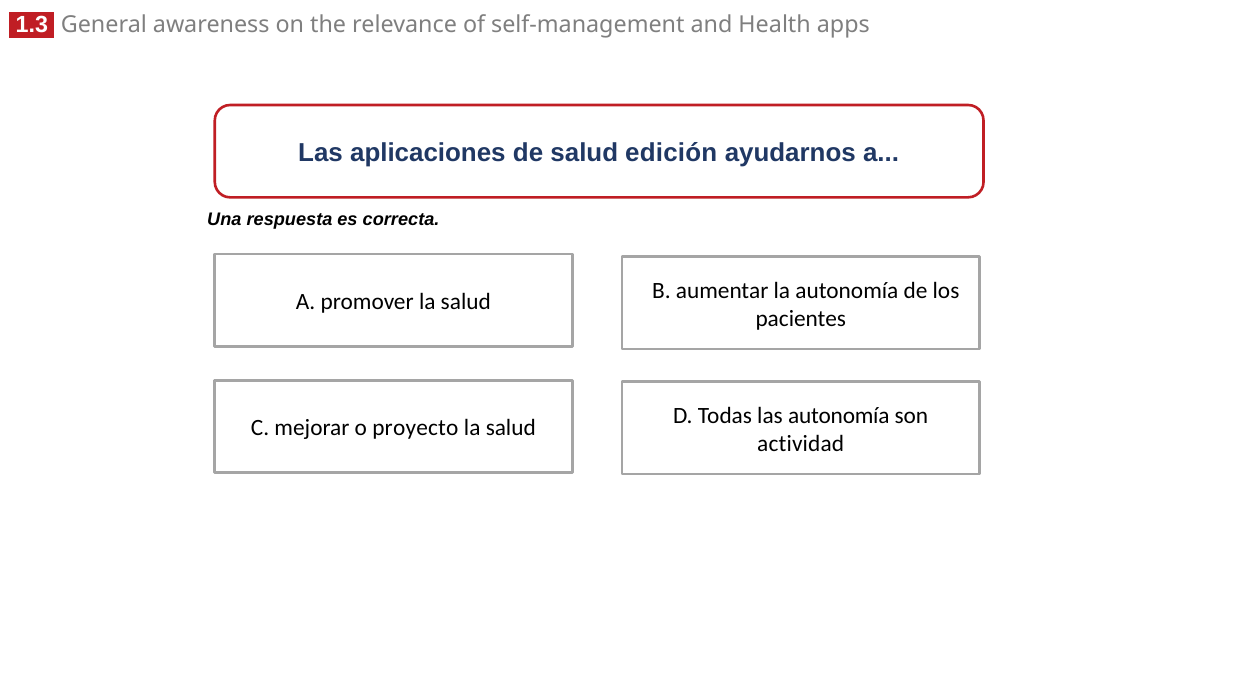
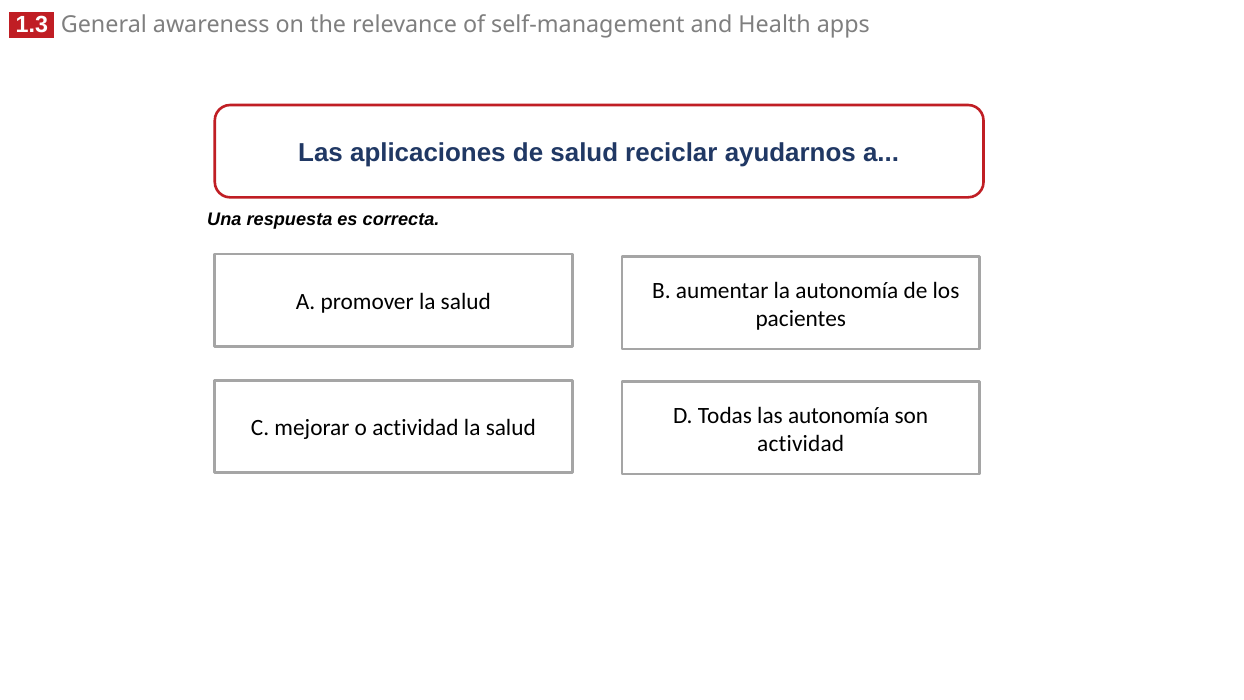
edición: edición -> reciclar (671, 153)
o proyecto: proyecto -> actividad (415, 428)
